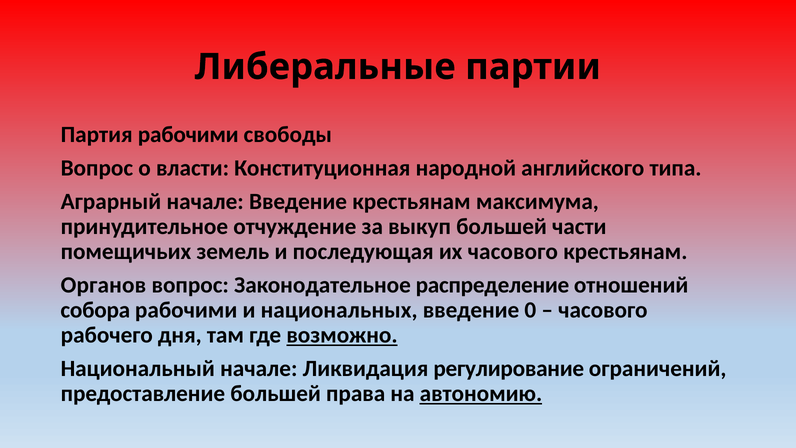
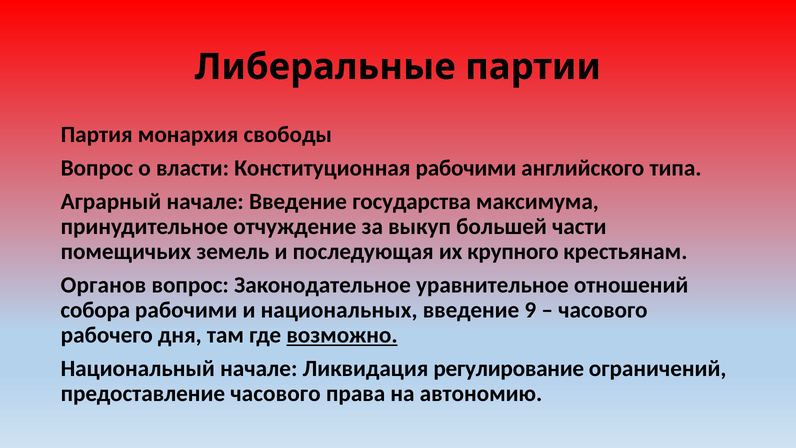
Партия рабочими: рабочими -> монархия (188, 135)
Конституционная народной: народной -> рабочими (466, 168)
Введение крестьянам: крестьянам -> государства (412, 201)
их часового: часового -> крупного (513, 251)
распределение: распределение -> уравнительное (492, 285)
0: 0 -> 9 (530, 310)
предоставление большей: большей -> часового (275, 393)
автономию underline: present -> none (481, 393)
